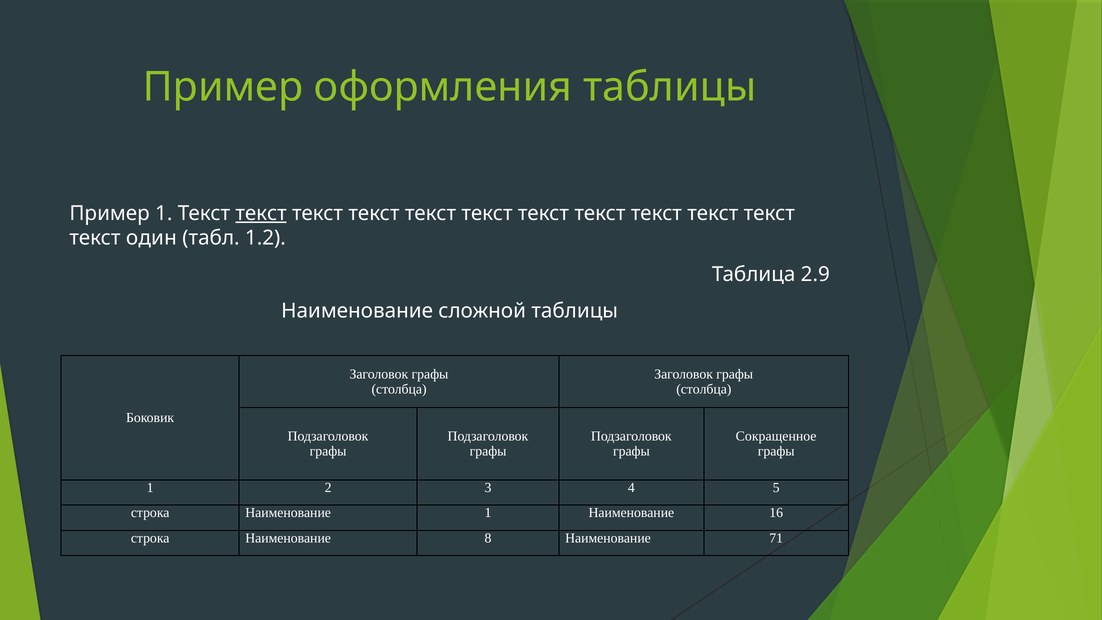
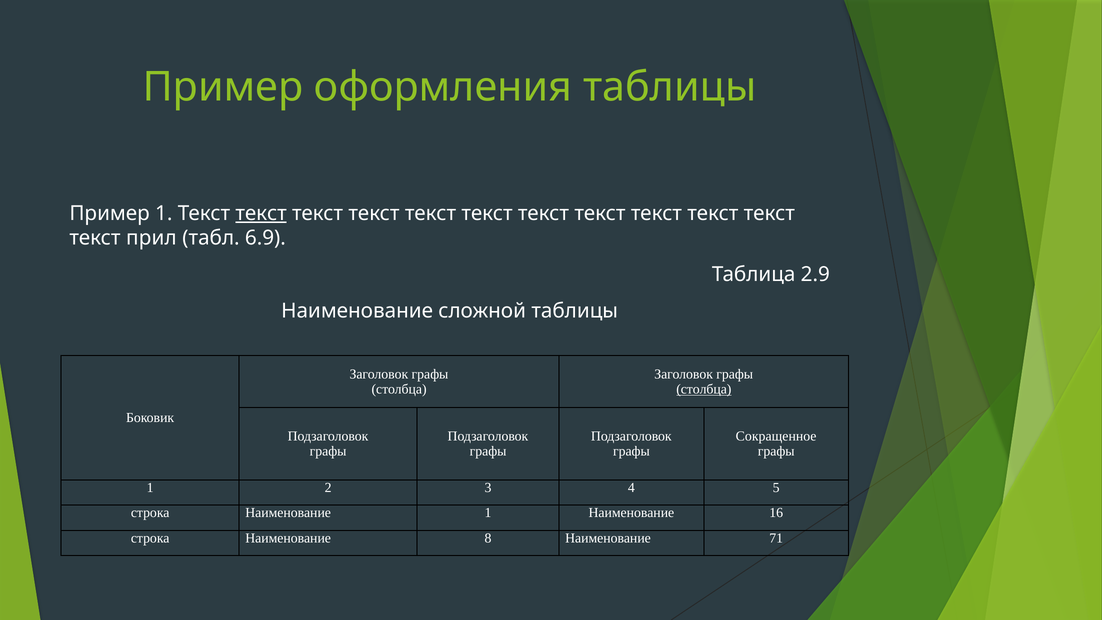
один: один -> прил (151, 238)
1.2: 1.2 -> 6.9 (265, 238)
столбца underline: none -> present (704, 389)
